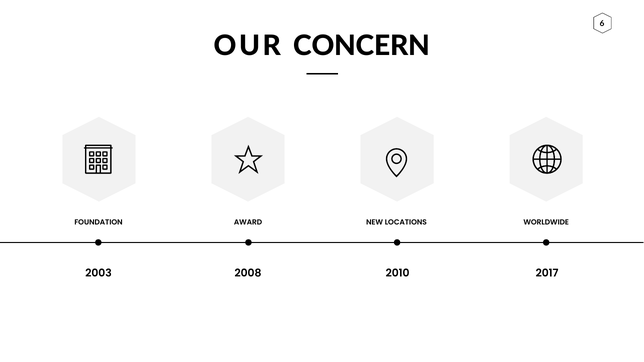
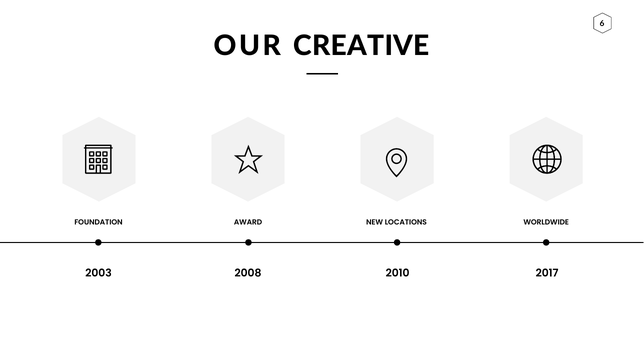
CONCERN: CONCERN -> CREATIVE (361, 46)
